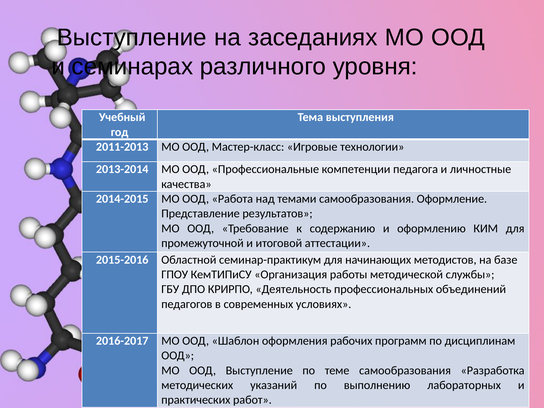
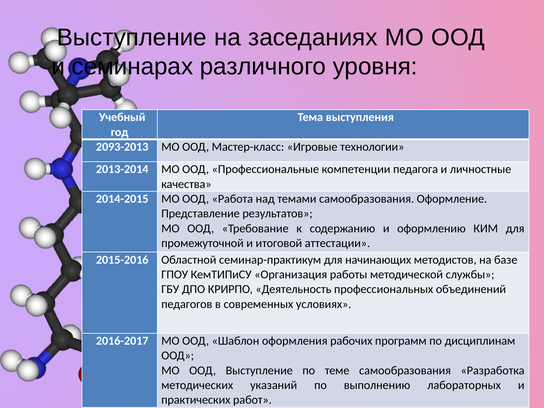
2011-2013: 2011-2013 -> 2093-2013 (122, 147)
